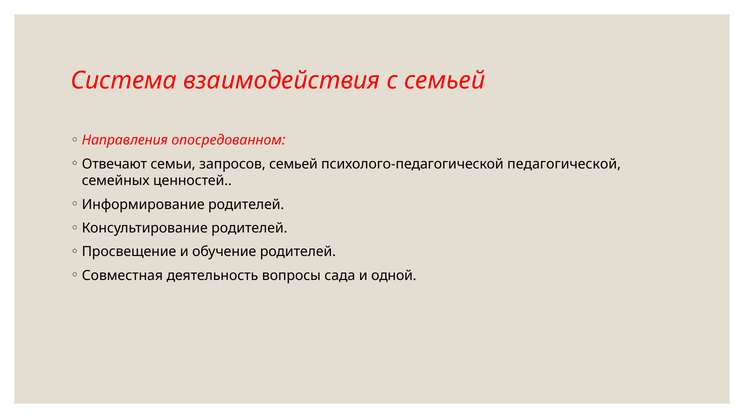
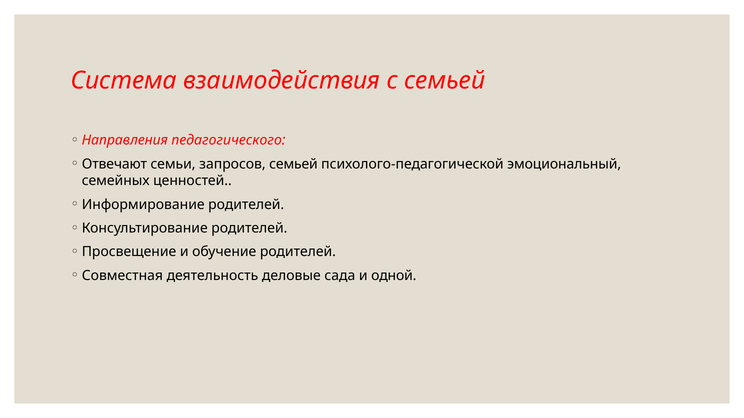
опосредованном: опосредованном -> педагогического (228, 140)
педагогической: педагогической -> эмоциональный (564, 164)
вопросы: вопросы -> деловые (291, 276)
